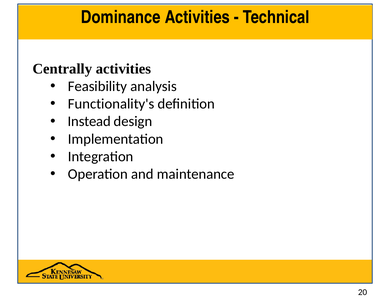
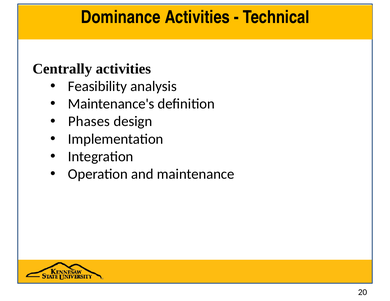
Functionality's: Functionality's -> Maintenance's (111, 104)
Instead: Instead -> Phases (89, 122)
